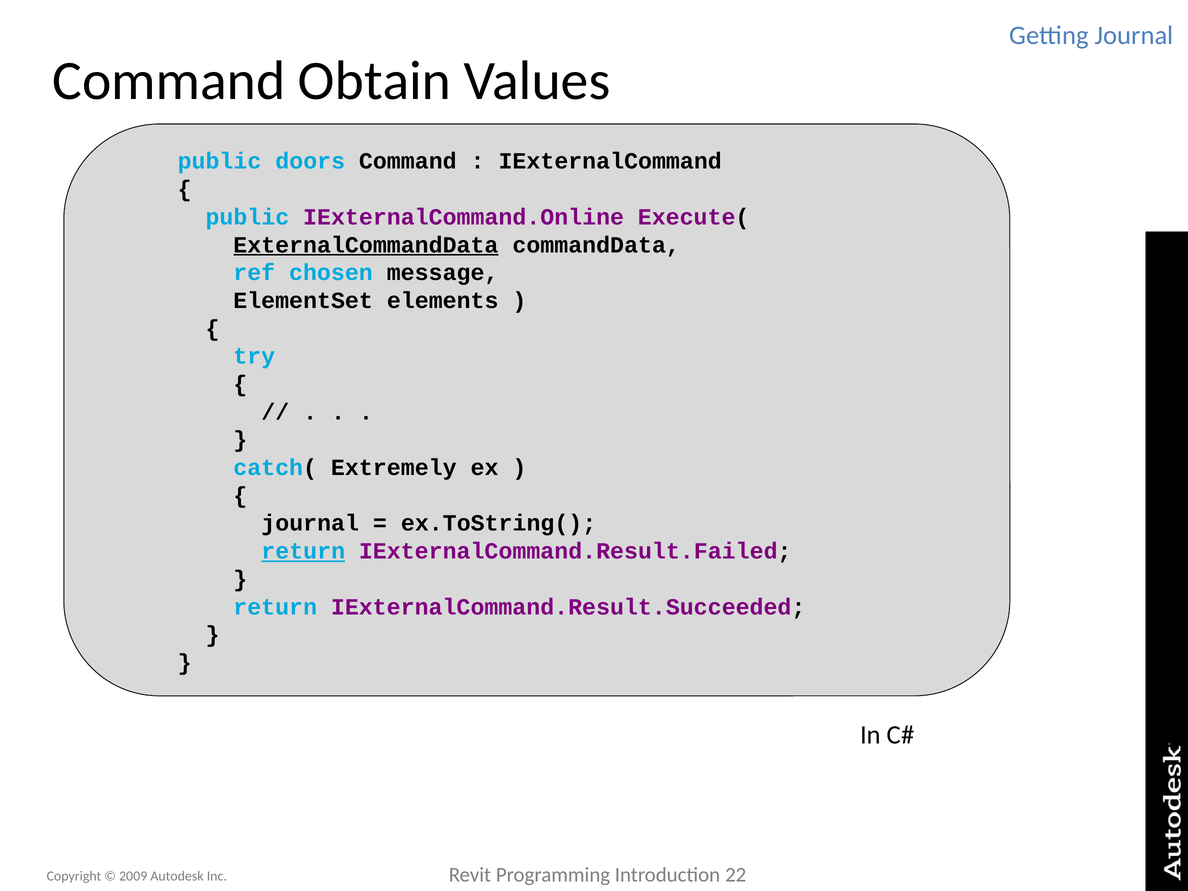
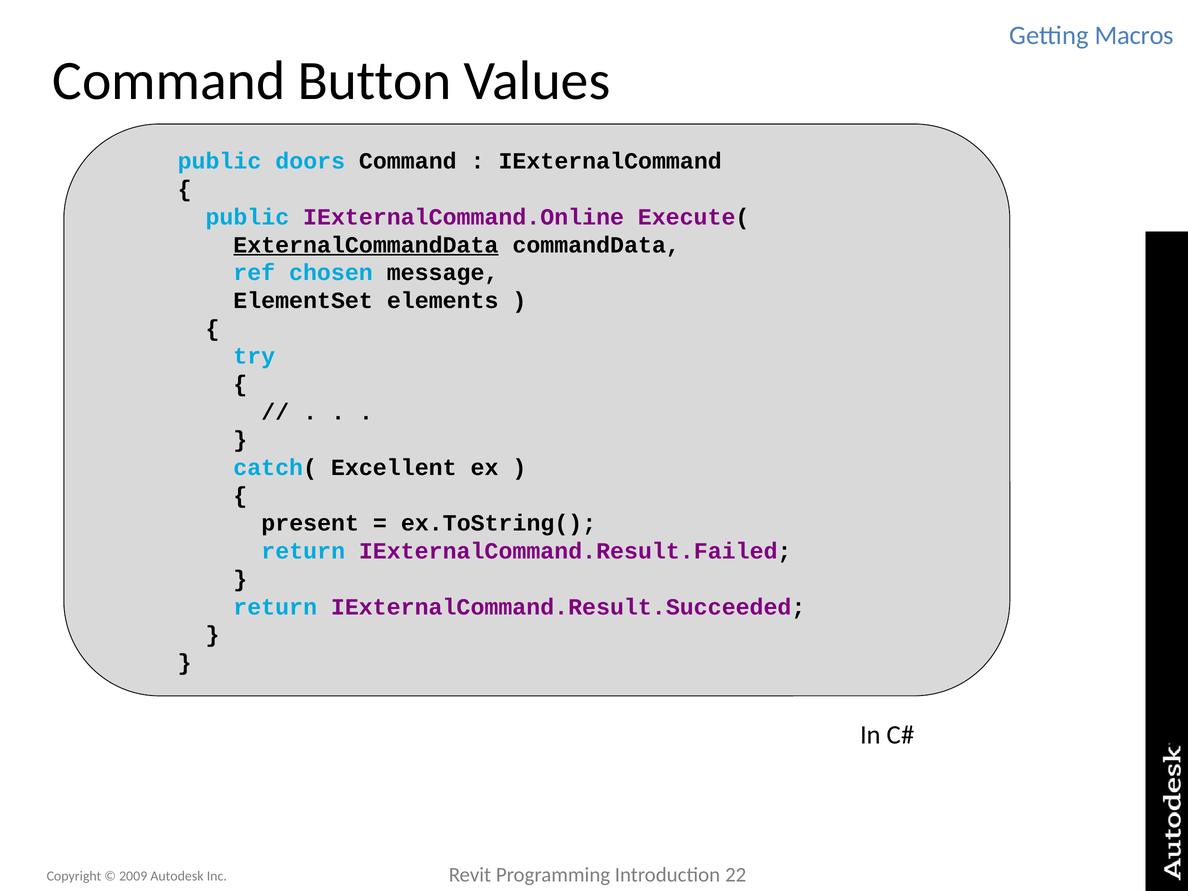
Getting Journal: Journal -> Macros (1134, 36)
Obtain: Obtain -> Button (375, 81)
Extremely: Extremely -> Excellent (394, 468)
journal: journal -> present (310, 524)
return underline: present -> none (303, 551)
